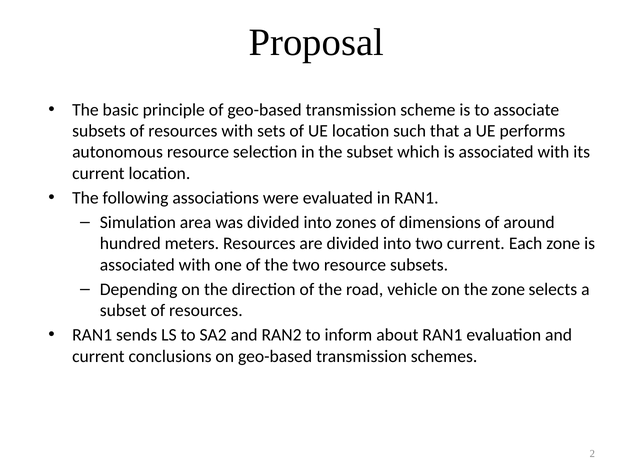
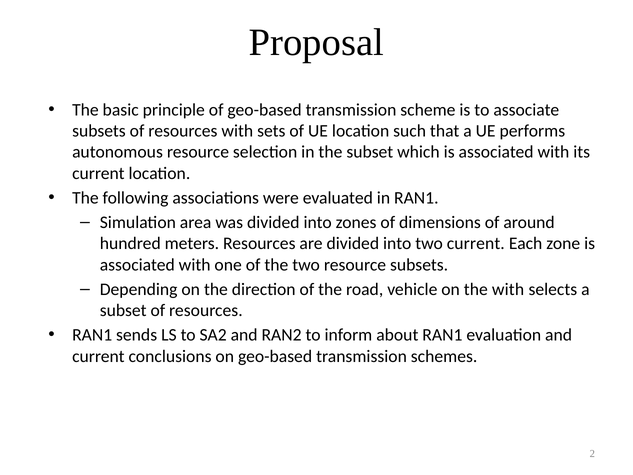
the zone: zone -> with (508, 289)
